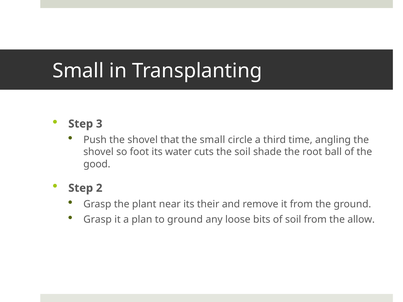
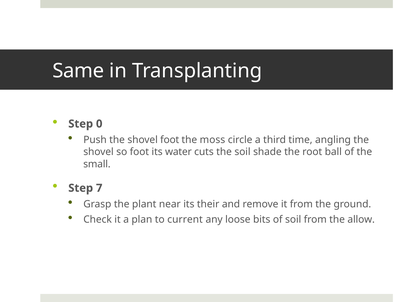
Small: Small -> Same (78, 71)
3: 3 -> 0 (99, 124)
shovel that: that -> foot (170, 140)
the small: small -> moss (212, 140)
good: good -> small (97, 164)
2: 2 -> 7 (99, 188)
Grasp: Grasp -> Check (98, 220)
to ground: ground -> current (185, 220)
